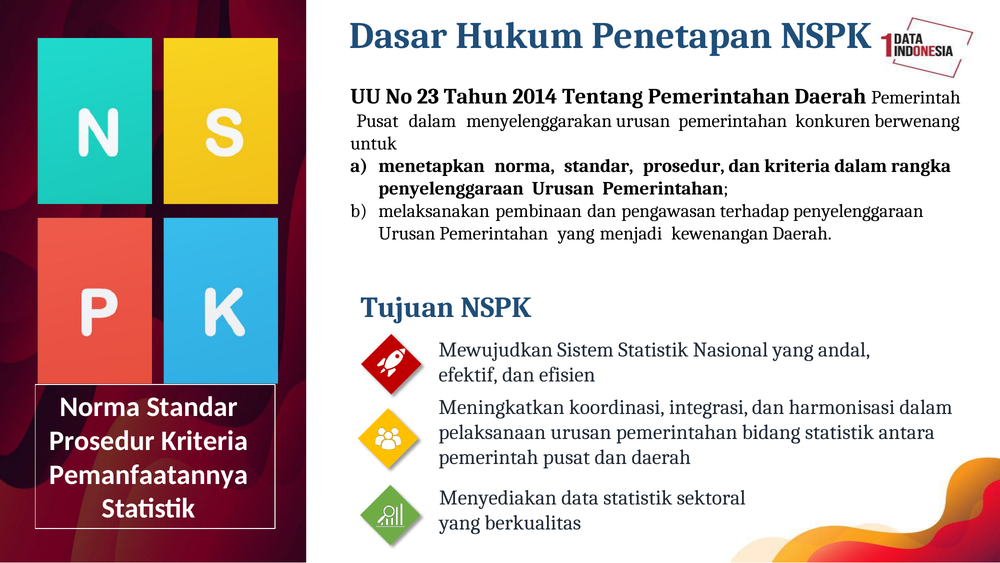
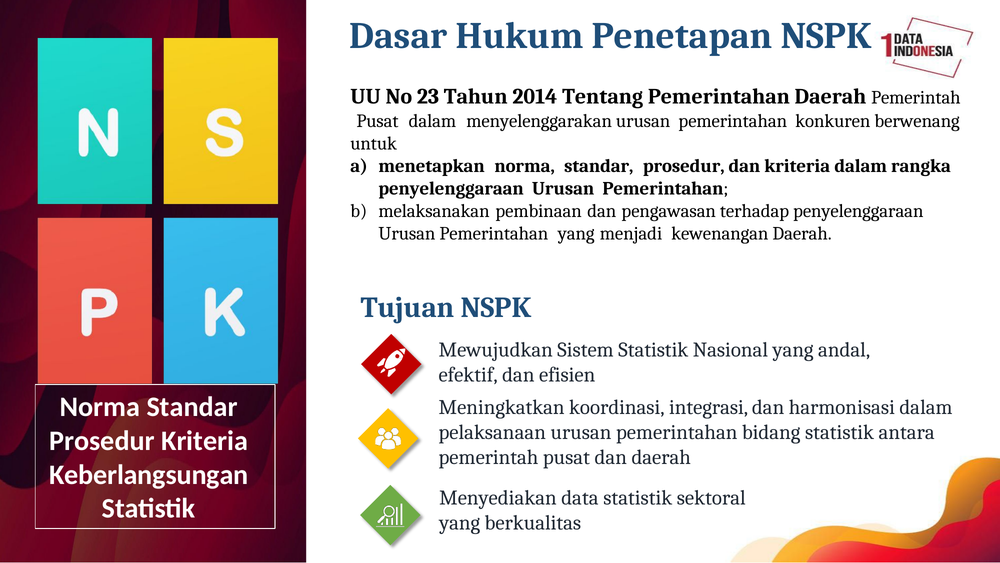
Pemanfaatannya: Pemanfaatannya -> Keberlangsungan (149, 474)
